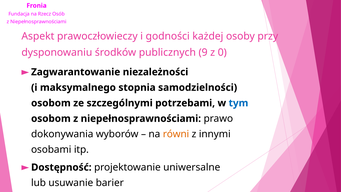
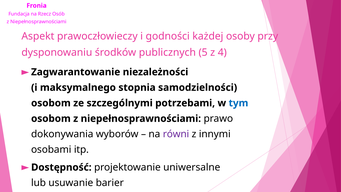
9: 9 -> 5 (203, 52)
0: 0 -> 4 (222, 52)
równi colour: orange -> purple (176, 134)
